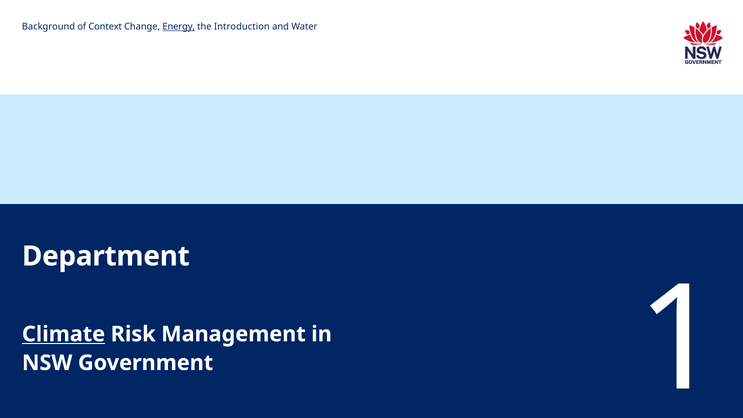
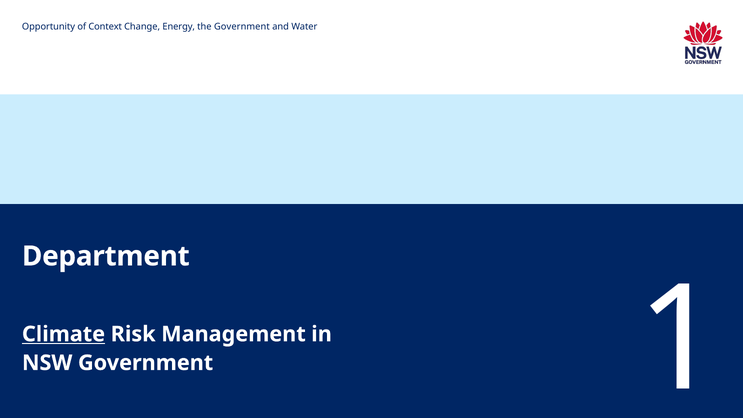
Background: Background -> Opportunity (48, 27)
Energy underline: present -> none (179, 27)
the Introduction: Introduction -> Government (242, 27)
